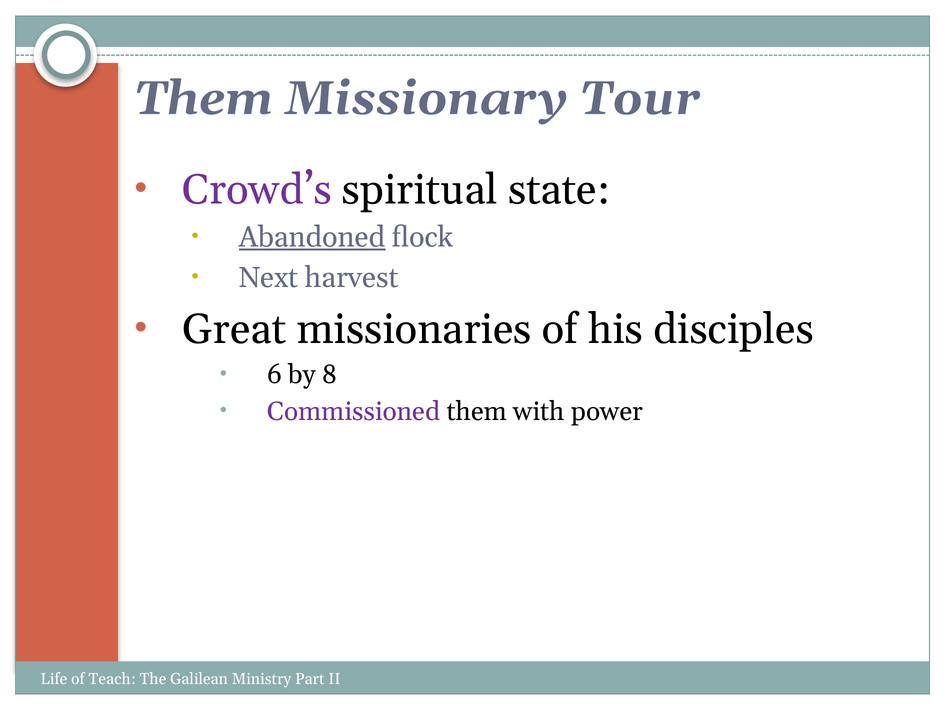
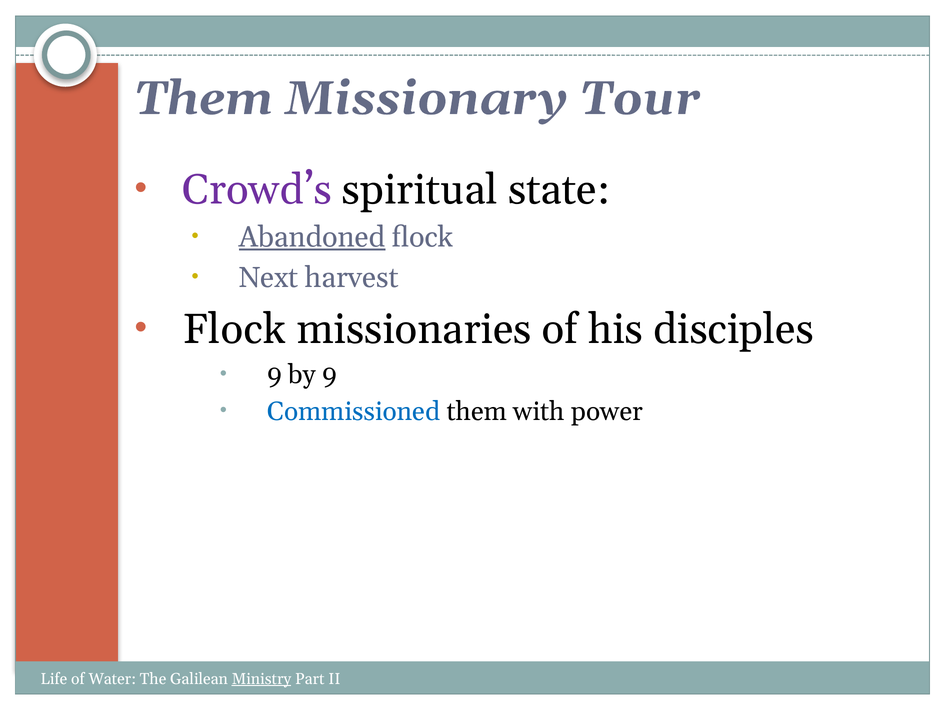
Great: Great -> Flock (234, 329)
6: 6 -> 9 (275, 374)
by 8: 8 -> 9 (330, 374)
Commissioned colour: purple -> blue (354, 411)
Teach: Teach -> Water (112, 678)
Ministry underline: none -> present (261, 678)
